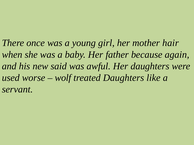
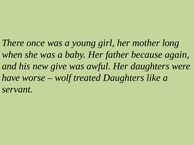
hair: hair -> long (171, 43)
said: said -> give (59, 66)
used: used -> have (11, 78)
